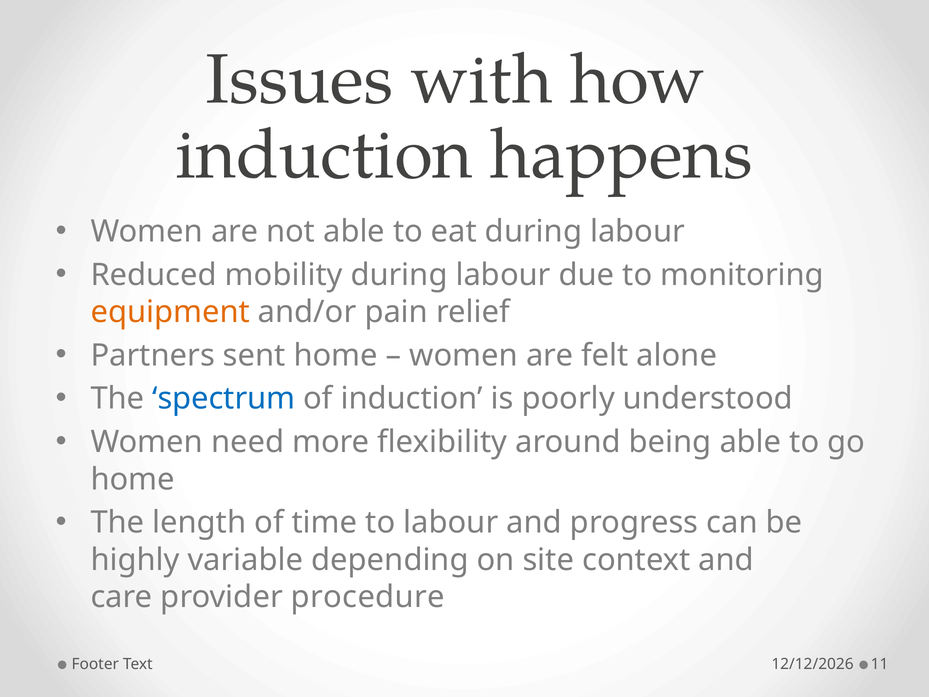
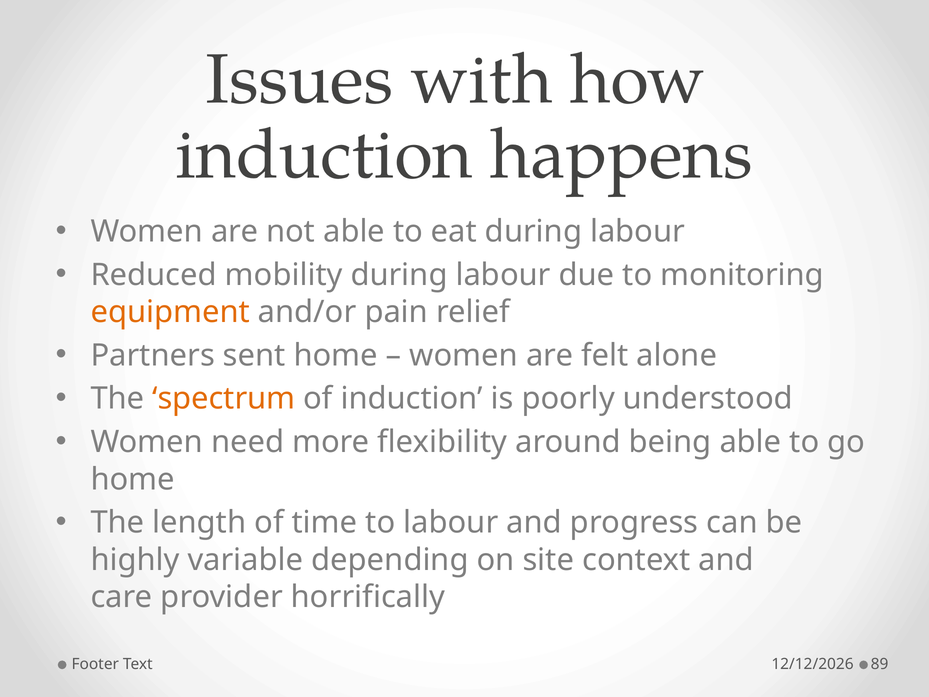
spectrum colour: blue -> orange (224, 399)
procedure: procedure -> horrifically (368, 597)
11: 11 -> 89 (880, 664)
